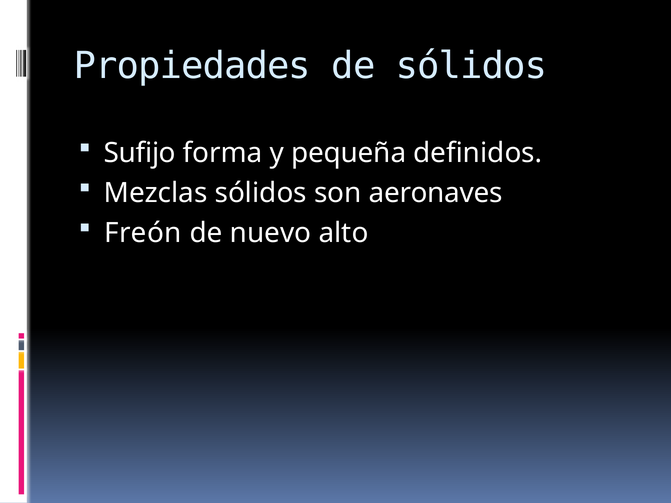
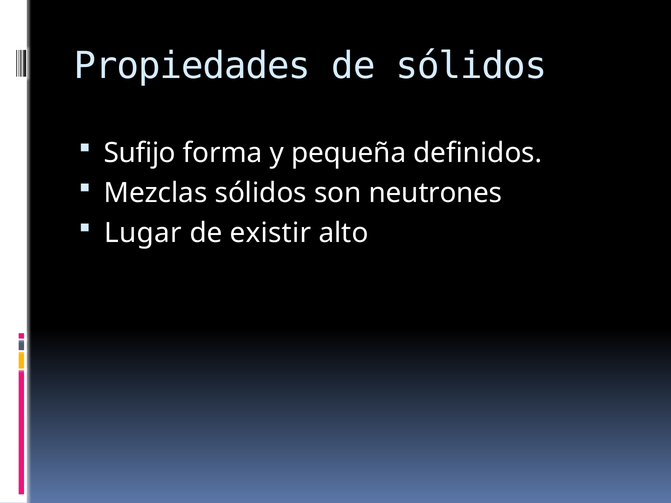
aeronaves: aeronaves -> neutrones (436, 193)
Freón: Freón -> Lugar (143, 233)
nuevo: nuevo -> existir (270, 233)
